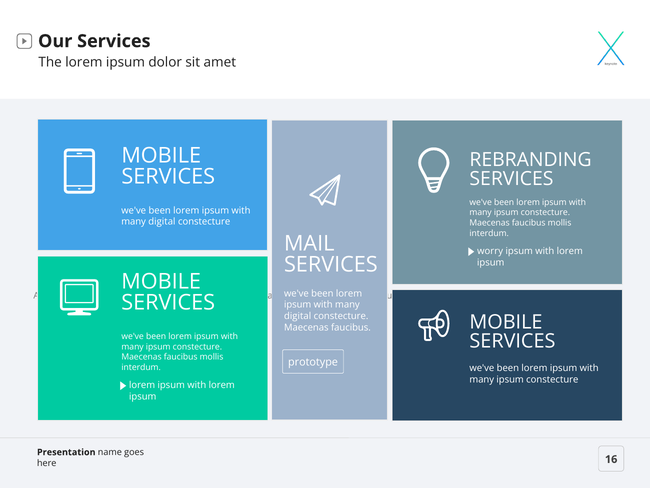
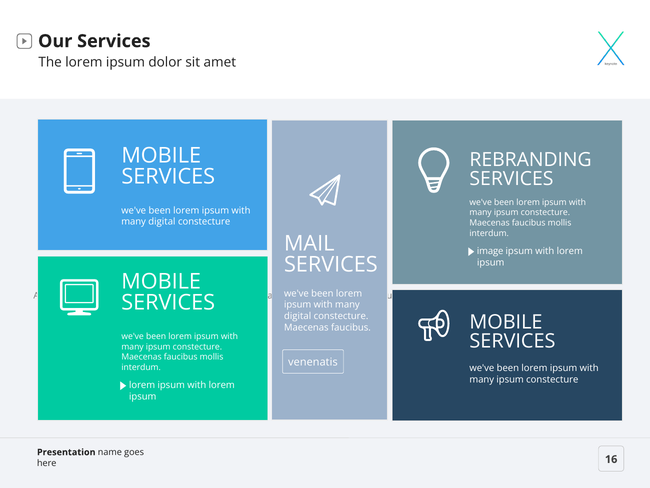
worry: worry -> image (490, 251)
prototype: prototype -> venenatis (313, 362)
